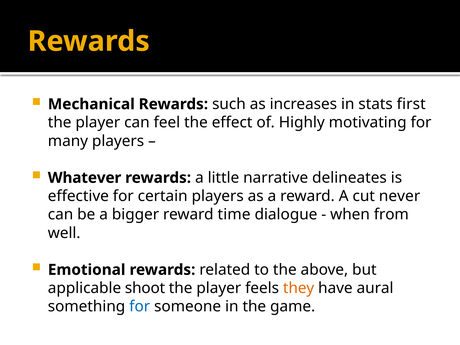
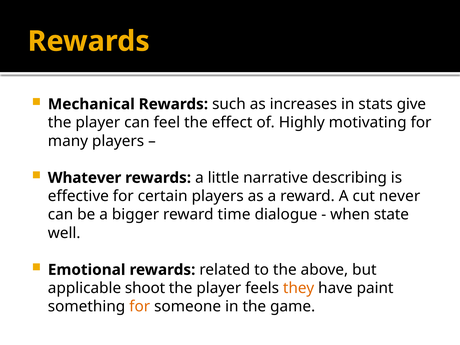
first: first -> give (411, 104)
delineates: delineates -> describing (350, 178)
from: from -> state (391, 215)
aural: aural -> paint (375, 288)
for colour: blue -> orange (140, 307)
